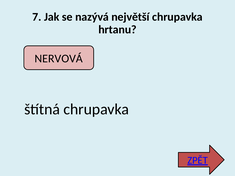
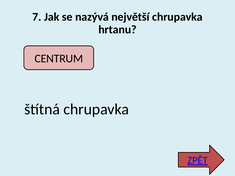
NERVOVÁ: NERVOVÁ -> CENTRUM (59, 59)
